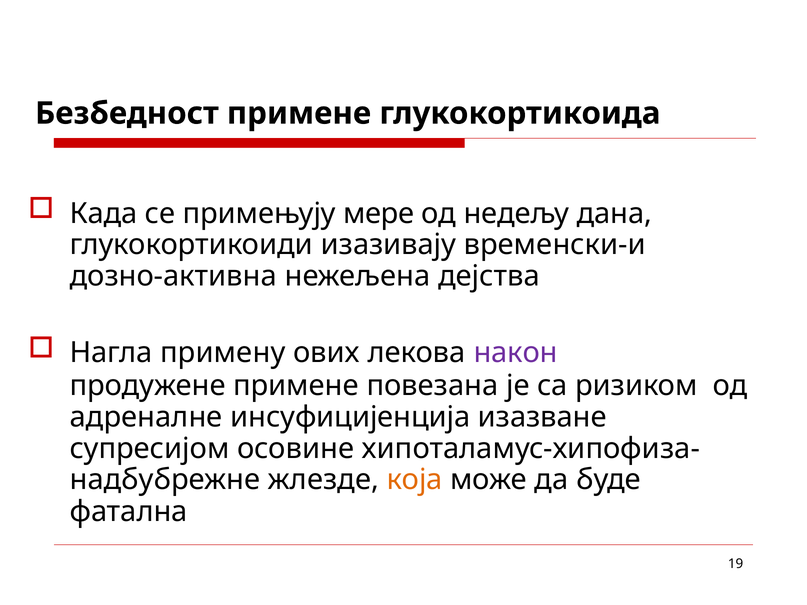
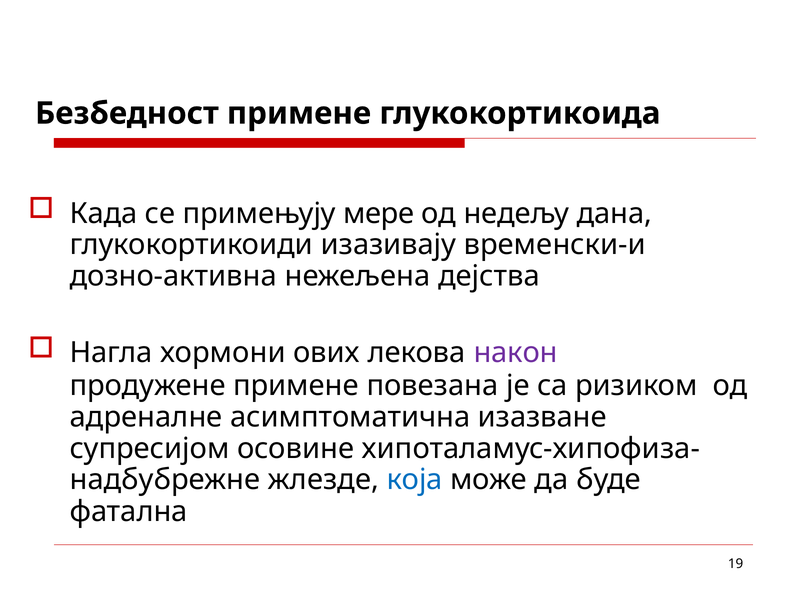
примену: примену -> хормони (223, 353)
инсуфицијенција: инсуфицијенција -> асимптоматична (350, 417)
која colour: orange -> blue (415, 480)
